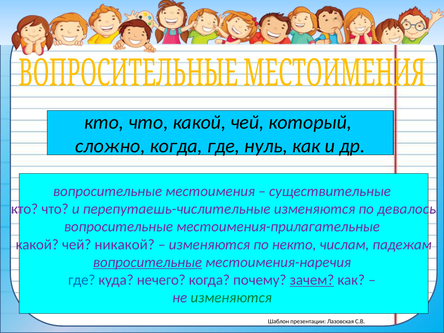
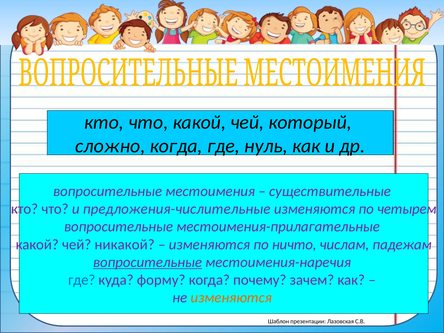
перепутаешь-числительные: перепутаешь-числительные -> предложения-числительные (177, 209)
девалось: девалось -> четырем (407, 209)
некто: некто -> ничто (294, 244)
нечего: нечего -> форму (161, 280)
зачем underline: present -> none (312, 280)
изменяются colour: green -> orange (231, 298)
